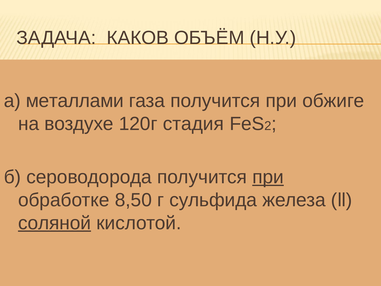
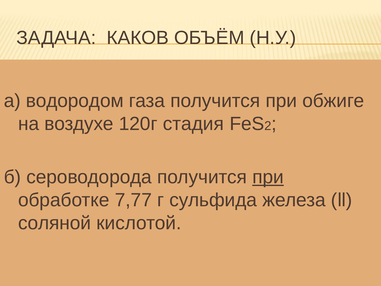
металлами: металлами -> водородом (75, 101)
8,50: 8,50 -> 7,77 (133, 200)
соляной underline: present -> none (55, 223)
